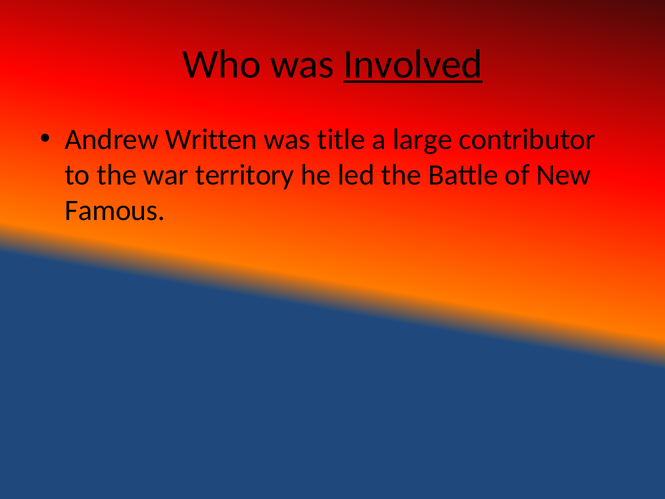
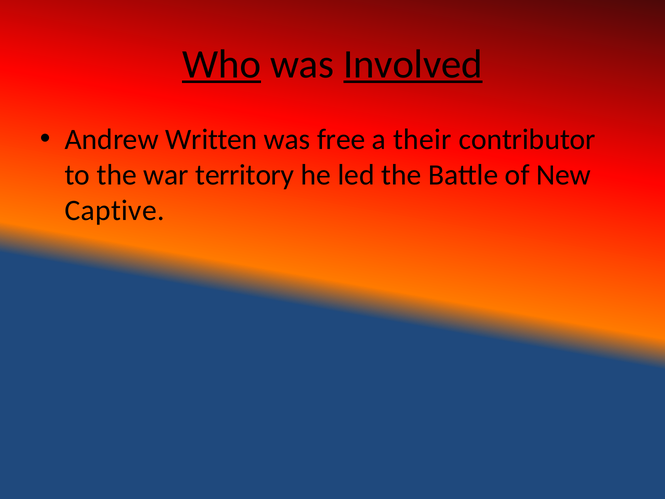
Who underline: none -> present (222, 64)
title: title -> free (341, 140)
large: large -> their (422, 140)
Famous: Famous -> Captive (115, 210)
